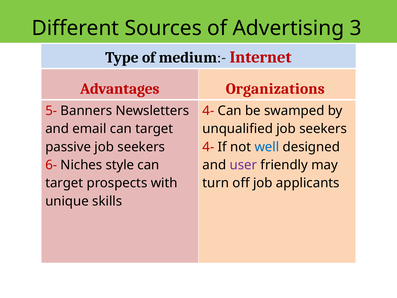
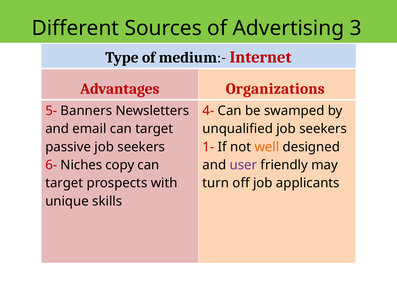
4-: 4- -> 1- (208, 147)
well colour: blue -> orange (267, 147)
style: style -> copy (120, 165)
